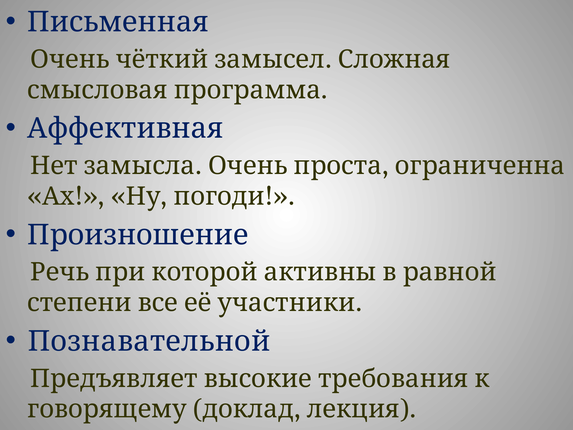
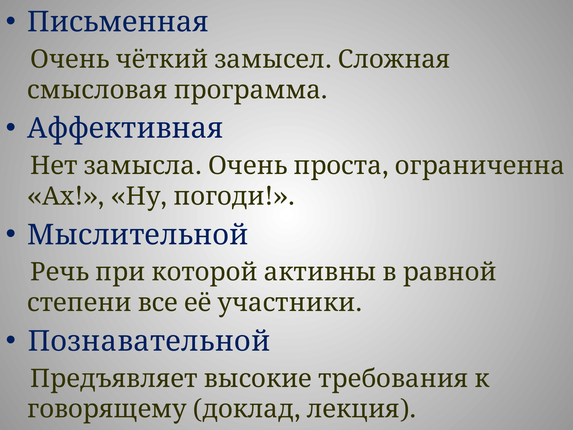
Произношение: Произношение -> Мыслительной (138, 235)
